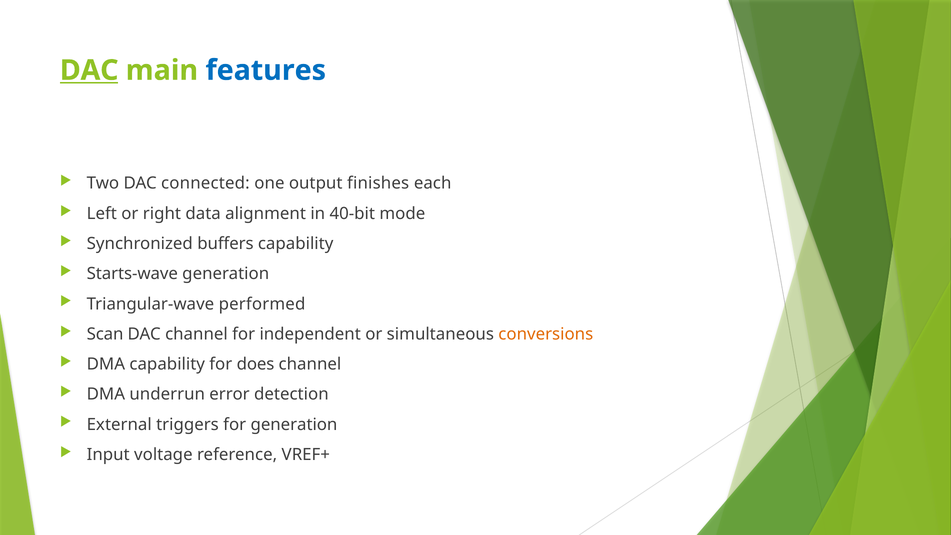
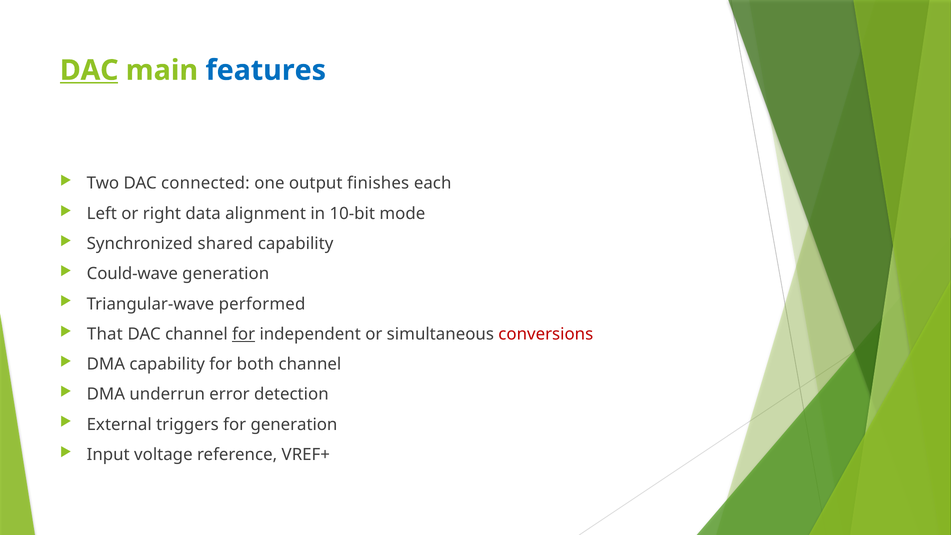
40-bit: 40-bit -> 10-bit (352, 214)
buffers: buffers -> shared (225, 244)
Starts-wave: Starts-wave -> Could-wave (132, 274)
Scan: Scan -> That (105, 334)
for underline: none -> present (244, 334)
conversions colour: orange -> red (546, 334)
does: does -> both (255, 364)
